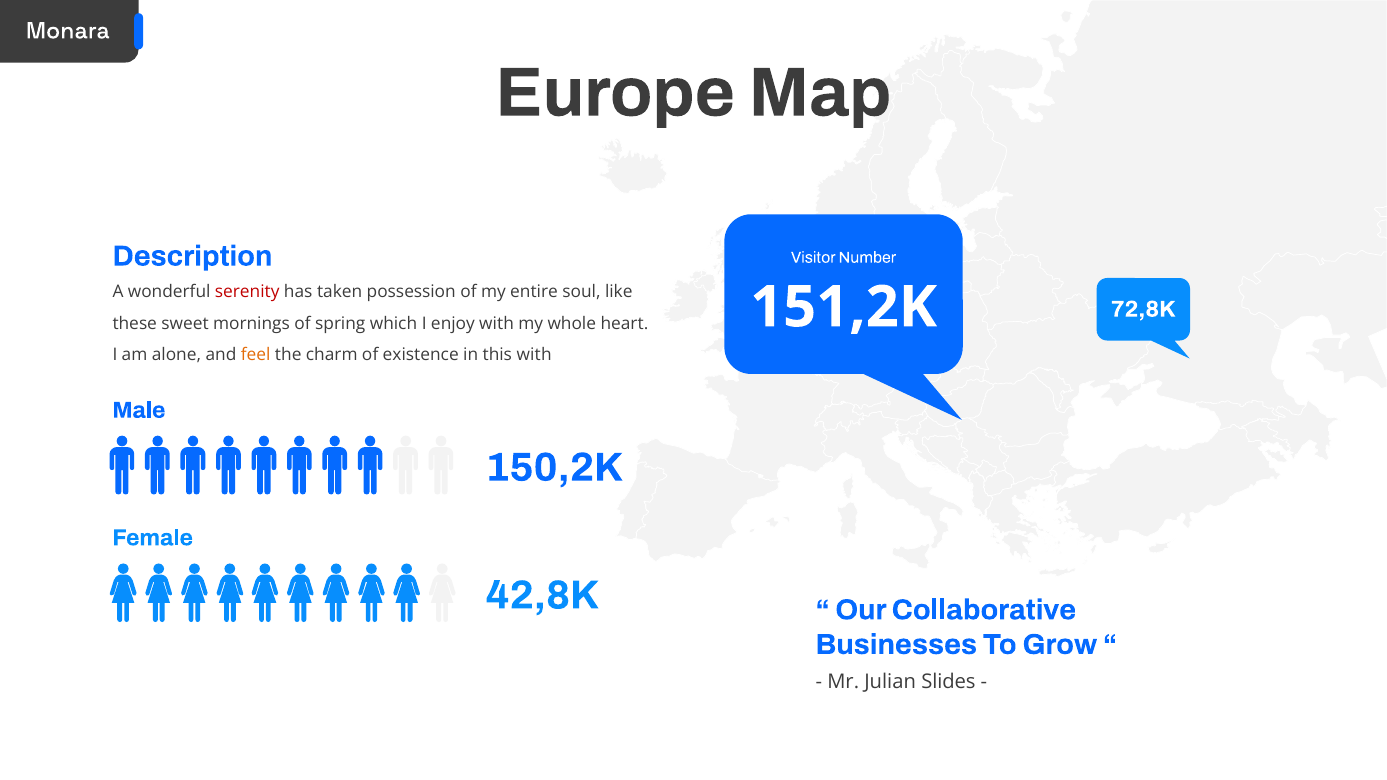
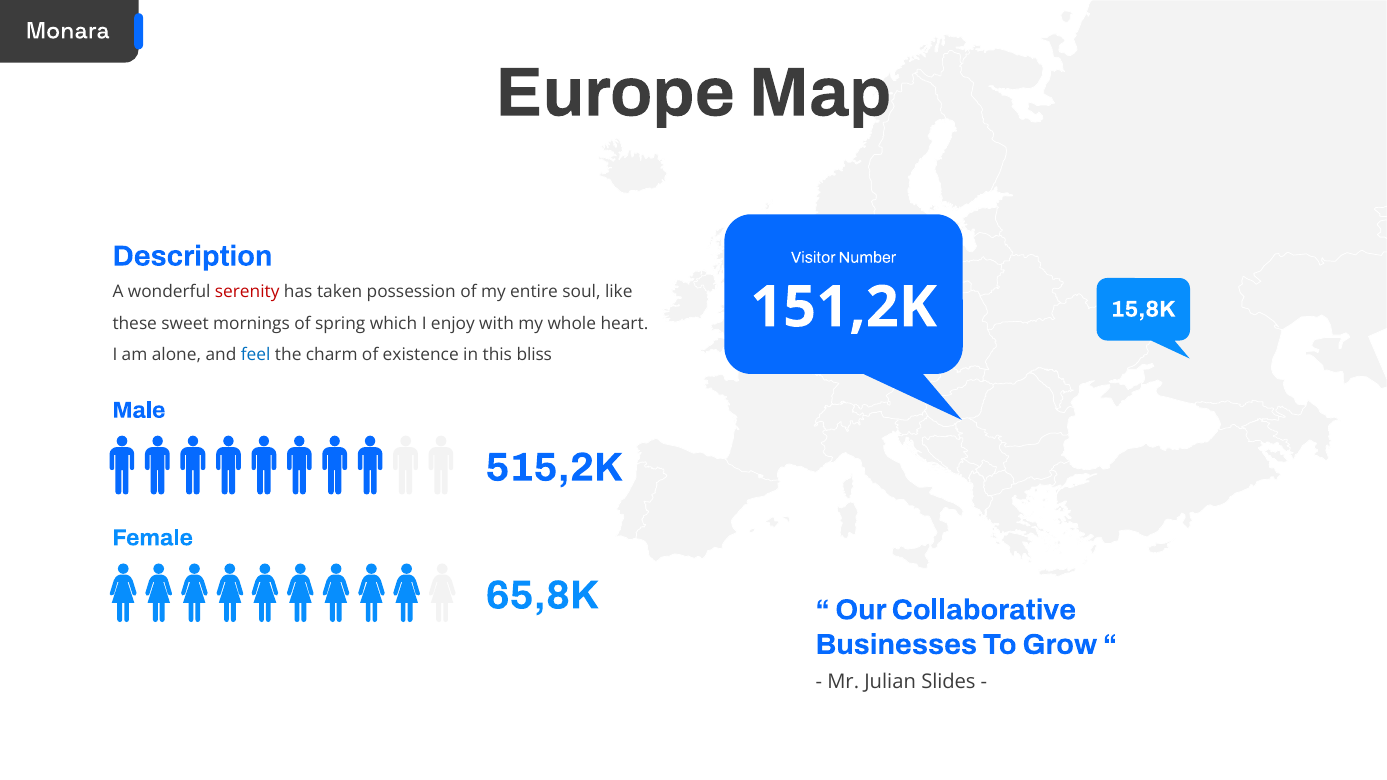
72,8K: 72,8K -> 15,8K (1143, 309)
feel colour: orange -> blue (256, 355)
this with: with -> bliss (534, 355)
150,2K: 150,2K -> 515,2K (554, 467)
42,8K: 42,8K -> 65,8K (542, 595)
